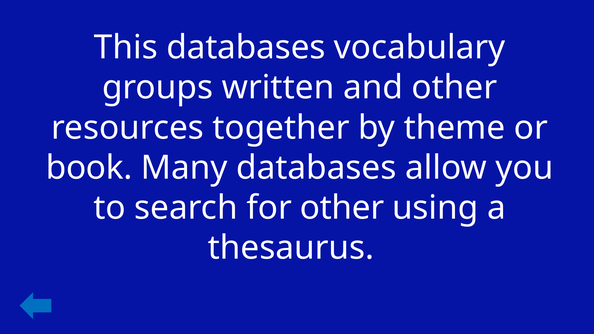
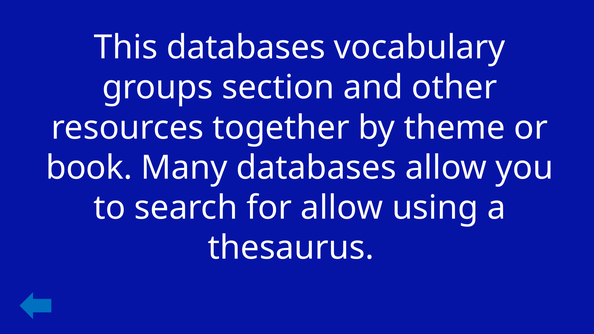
written: written -> section (278, 88)
for other: other -> allow (342, 208)
